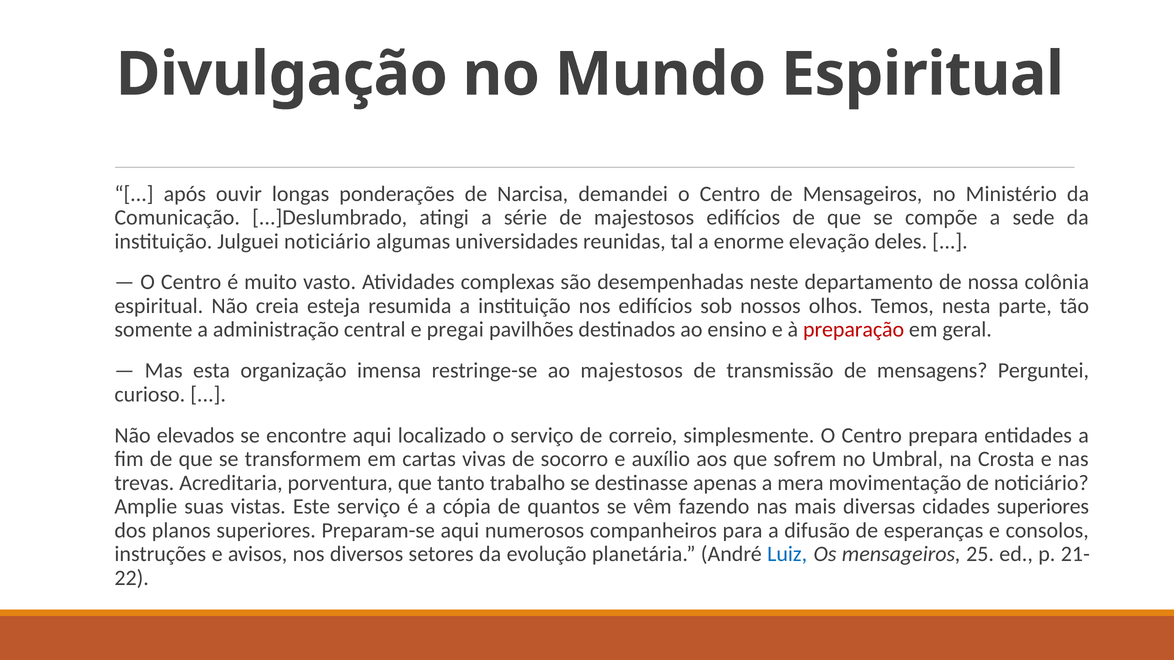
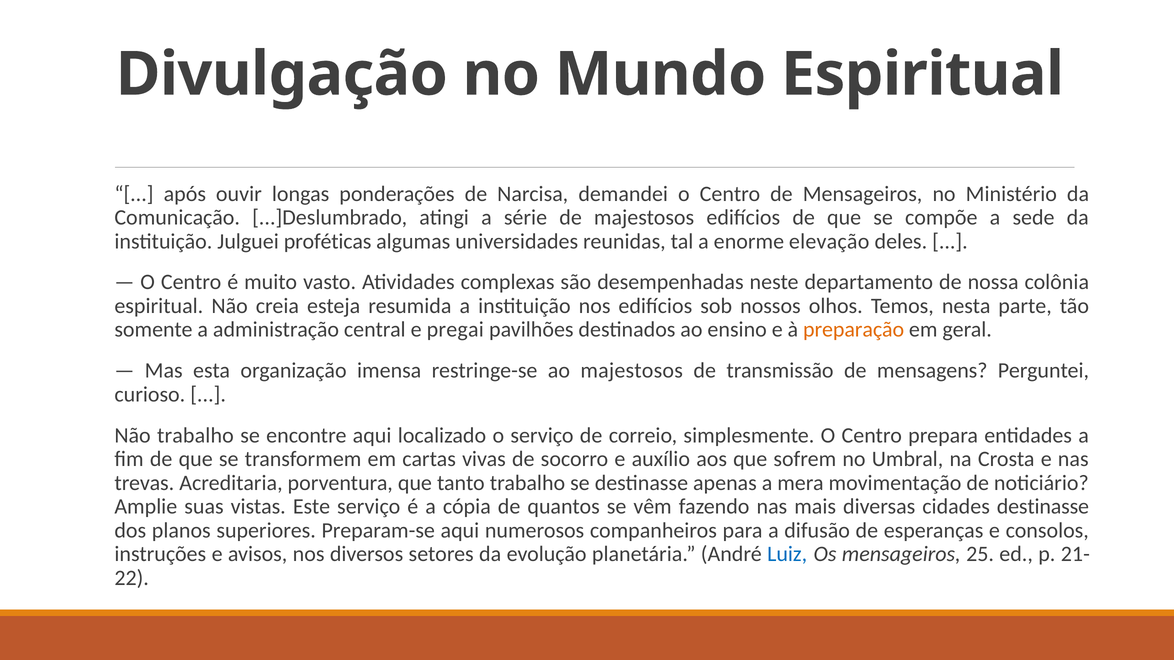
Julguei noticiário: noticiário -> proféticas (328, 241)
preparação colour: red -> orange (854, 330)
Não elevados: elevados -> trabalho (195, 436)
cidades superiores: superiores -> destinasse (1043, 507)
